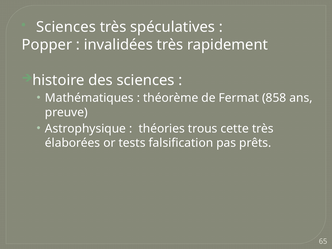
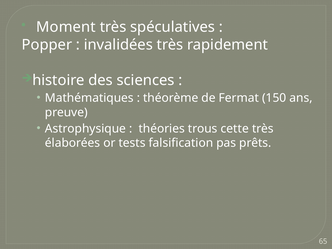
Sciences: Sciences -> Moment (66, 27)
858: 858 -> 150 (274, 98)
